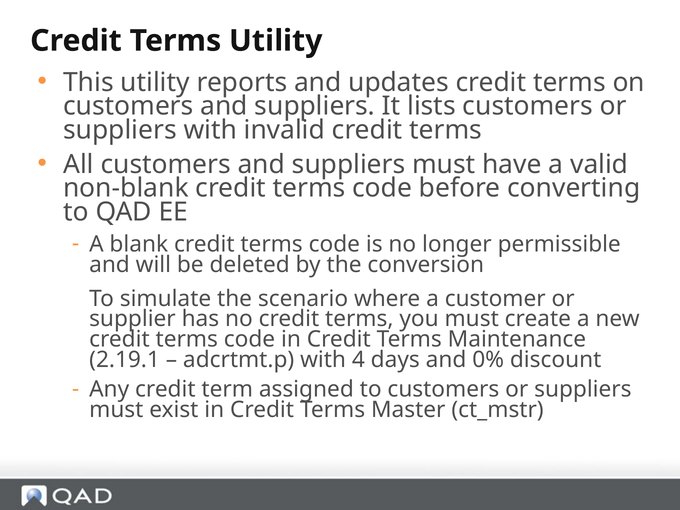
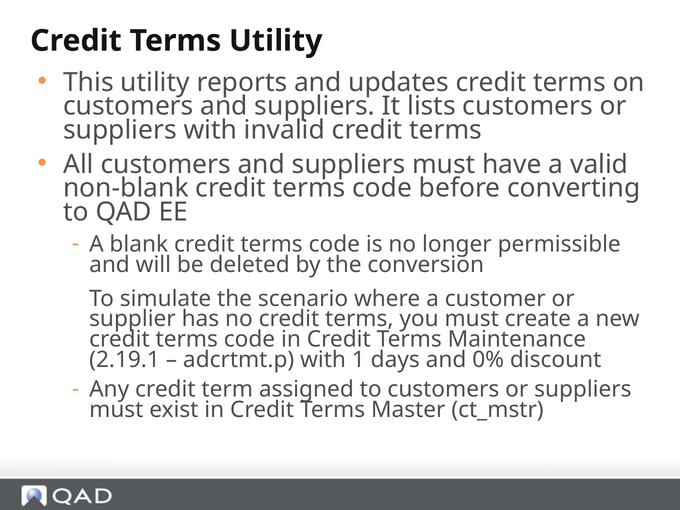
4: 4 -> 1 (358, 360)
